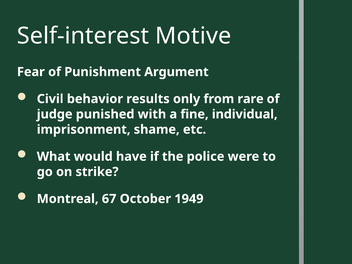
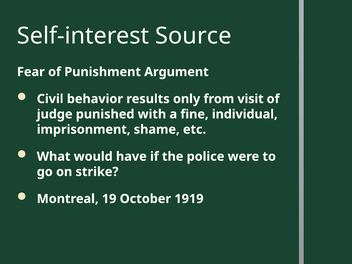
Motive: Motive -> Source (193, 36)
rare: rare -> visit (251, 99)
67: 67 -> 19 (109, 199)
1949: 1949 -> 1919 (189, 199)
